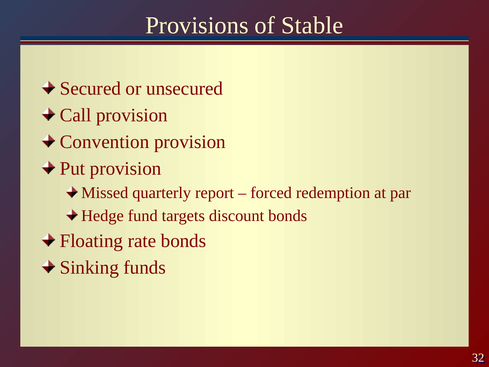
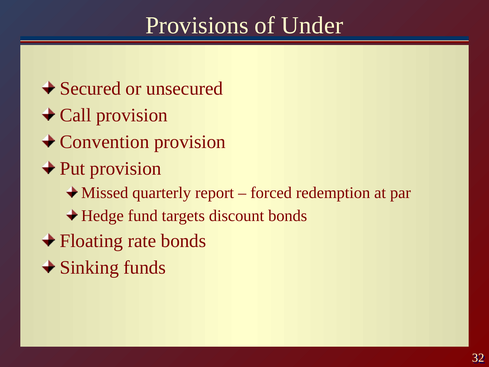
Stable: Stable -> Under (312, 25)
